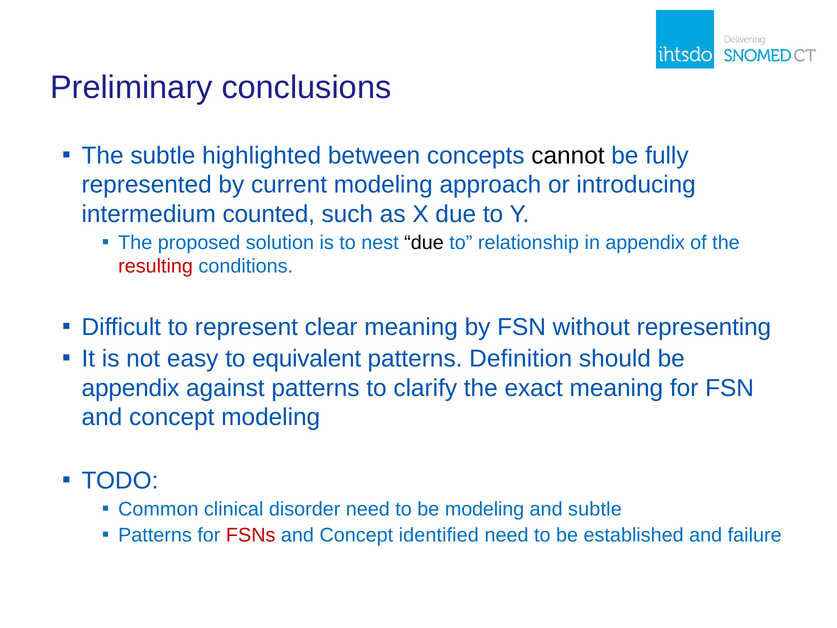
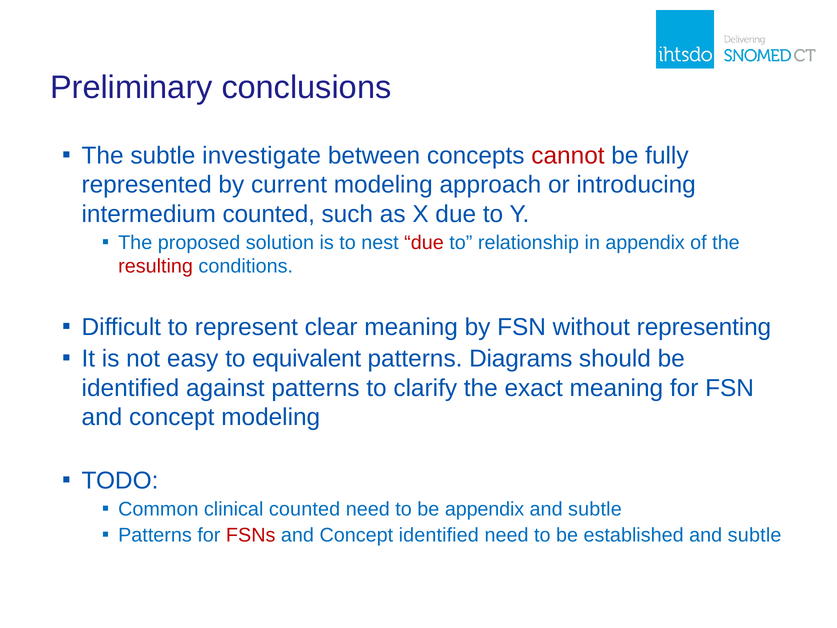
highlighted: highlighted -> investigate (262, 156)
cannot colour: black -> red (568, 156)
due colour: black -> red (424, 243)
Definition: Definition -> Diagrams (521, 359)
appendix: appendix -> identified (130, 388)
clinical disorder: disorder -> counted (305, 509)
be modeling: modeling -> appendix (485, 509)
established and failure: failure -> subtle (755, 535)
